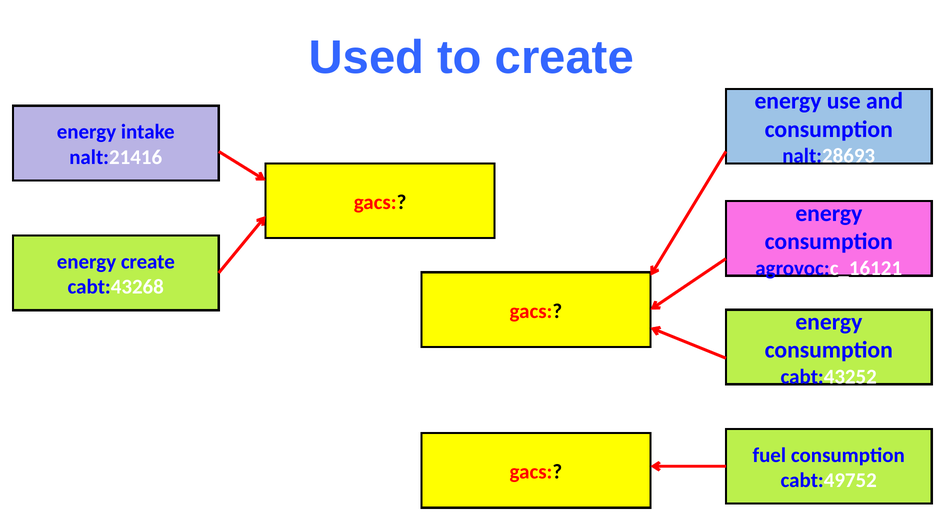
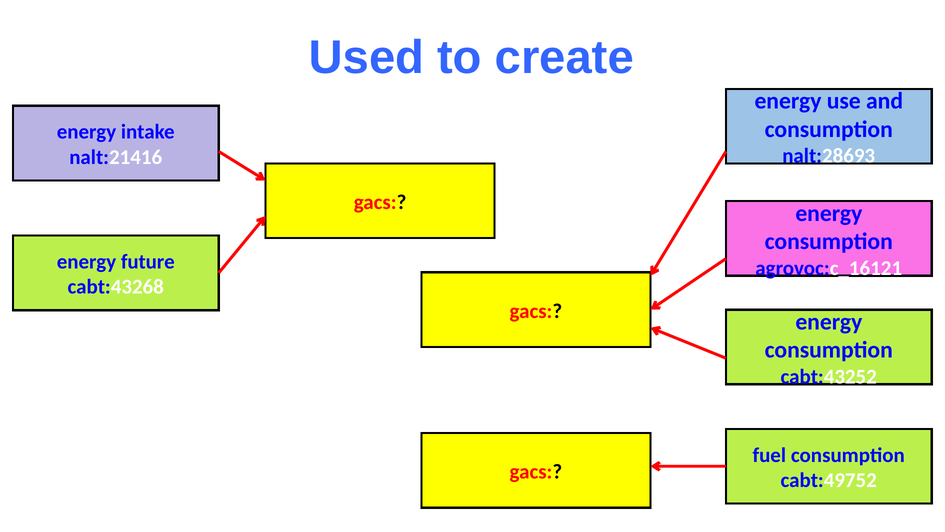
energy create: create -> future (148, 262)
